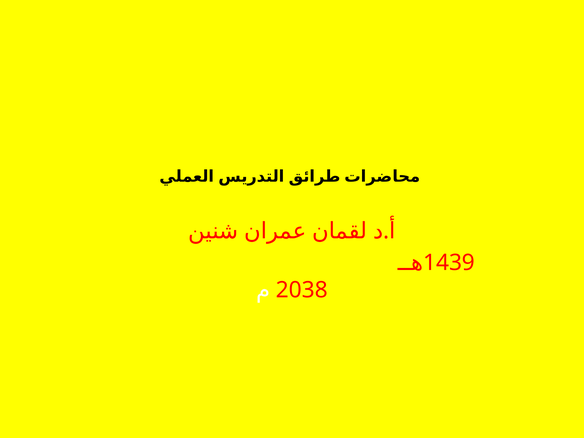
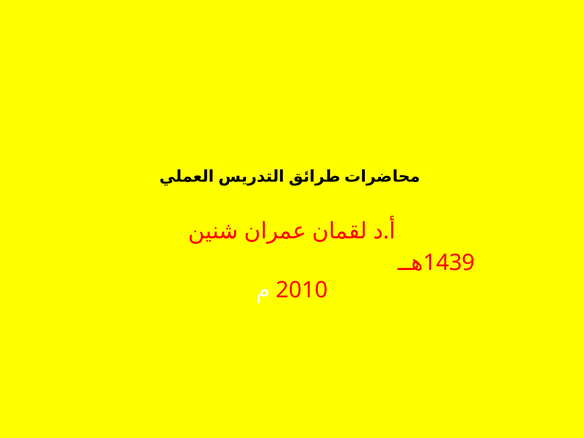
2038: 2038 -> 2010 (302, 290)
